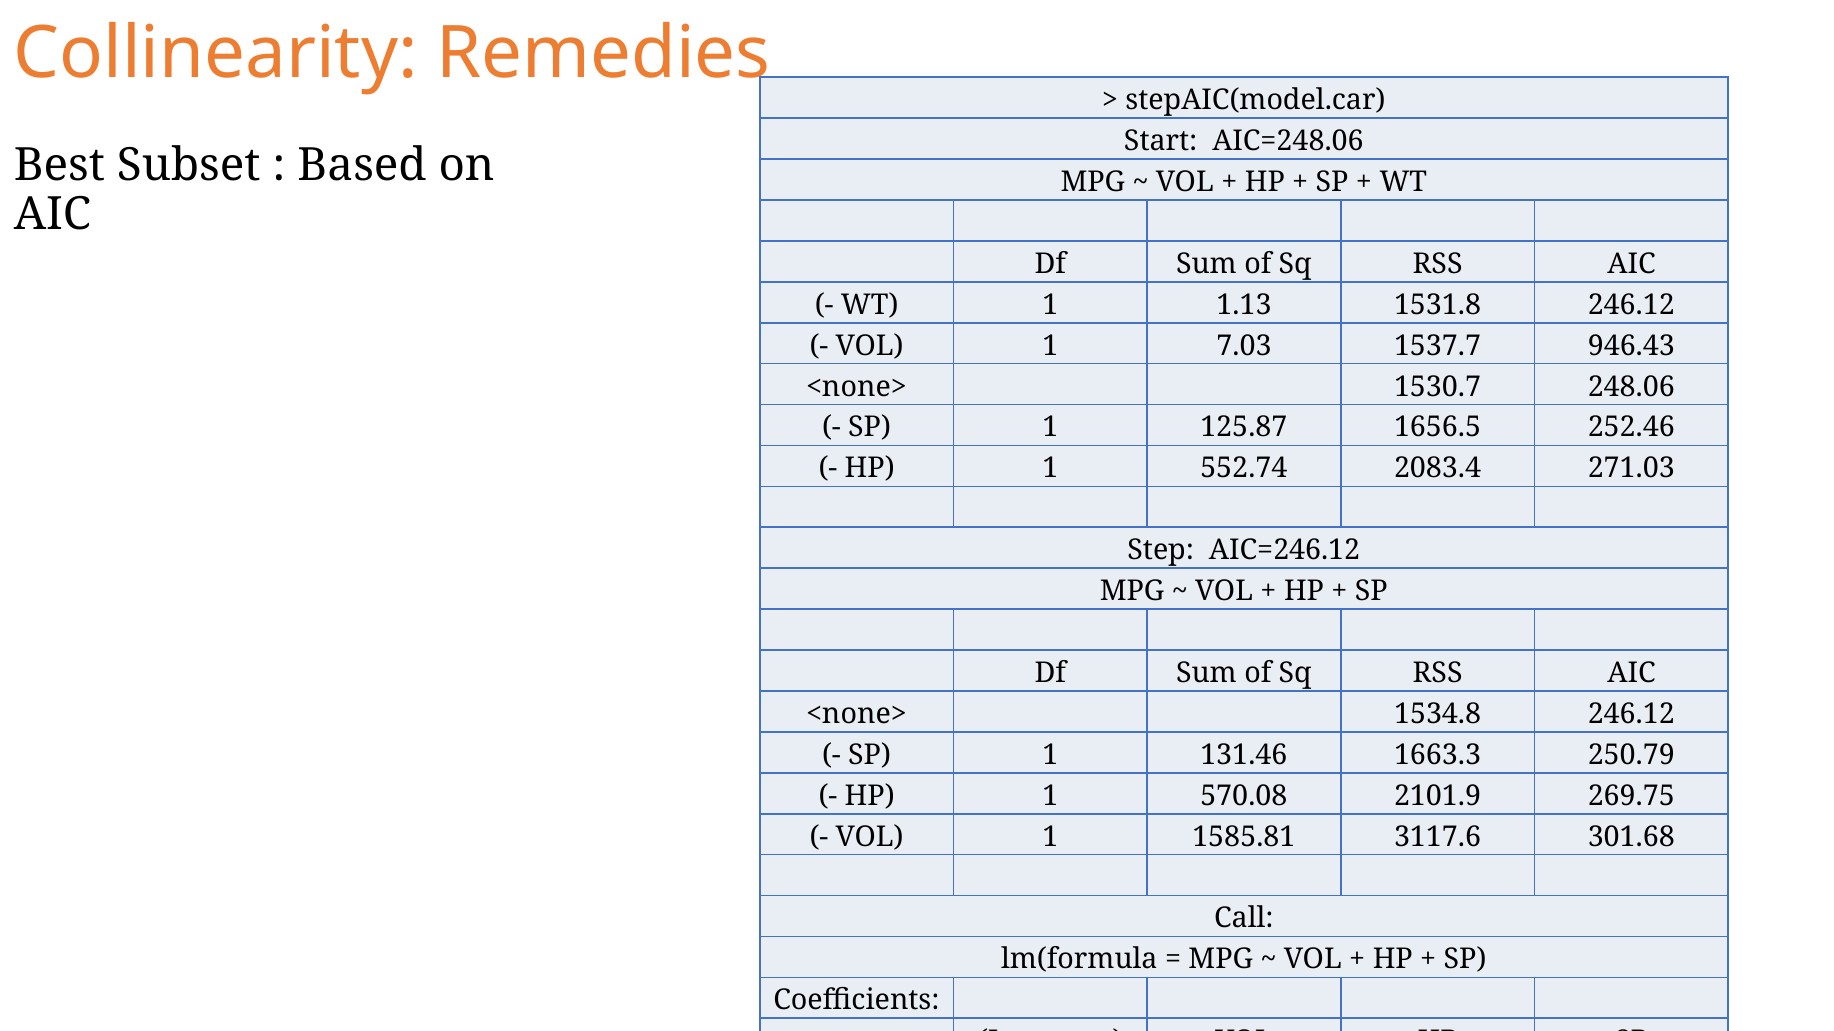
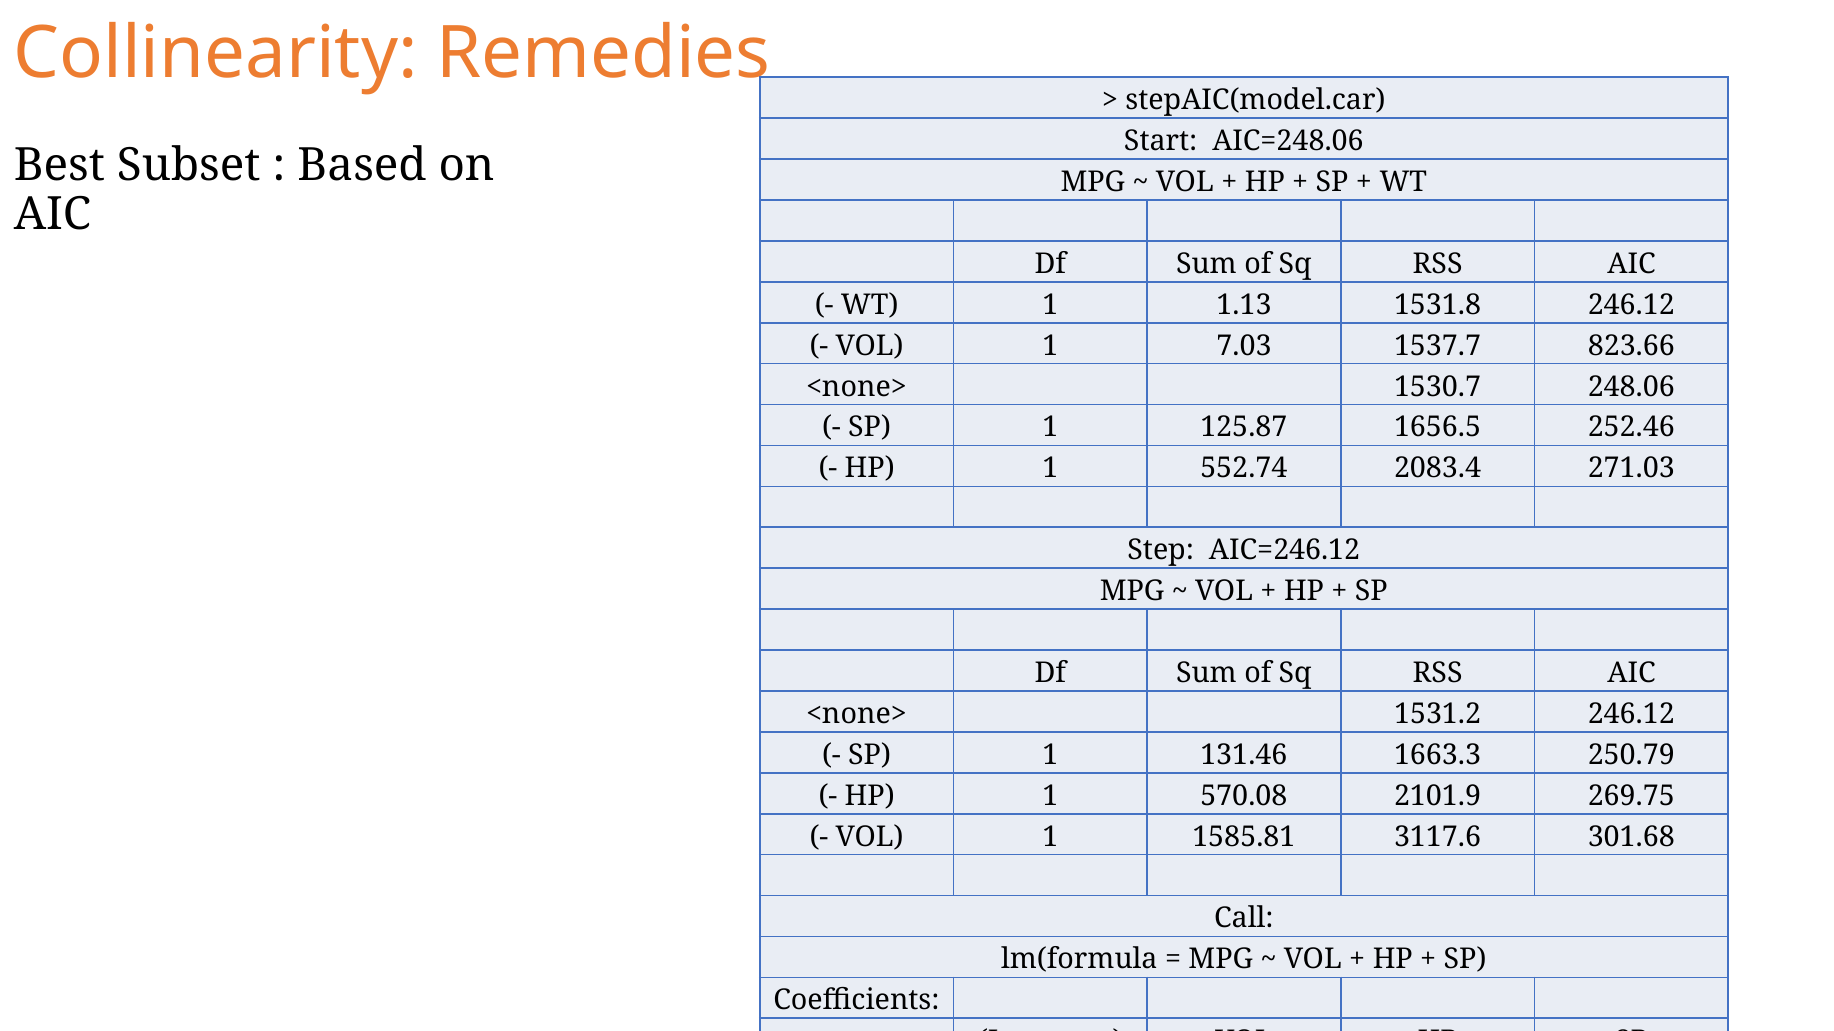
946.43: 946.43 -> 823.66 (1631, 346)
1534.8: 1534.8 -> 1531.2 (1438, 714)
